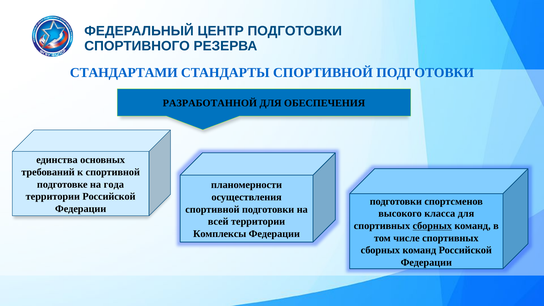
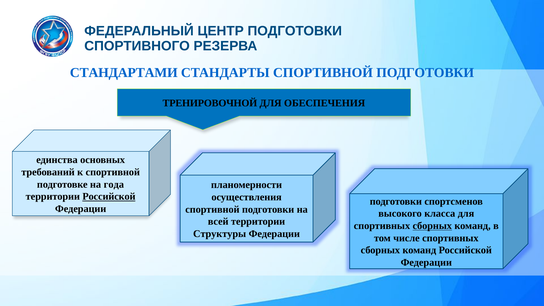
РАЗРАБОТАННОЙ: РАЗРАБОТАННОЙ -> ТРЕНИРОВОЧНОЙ (210, 103)
Российской underline: none -> present (109, 197)
Комплексы: Комплексы -> Структуры (220, 234)
